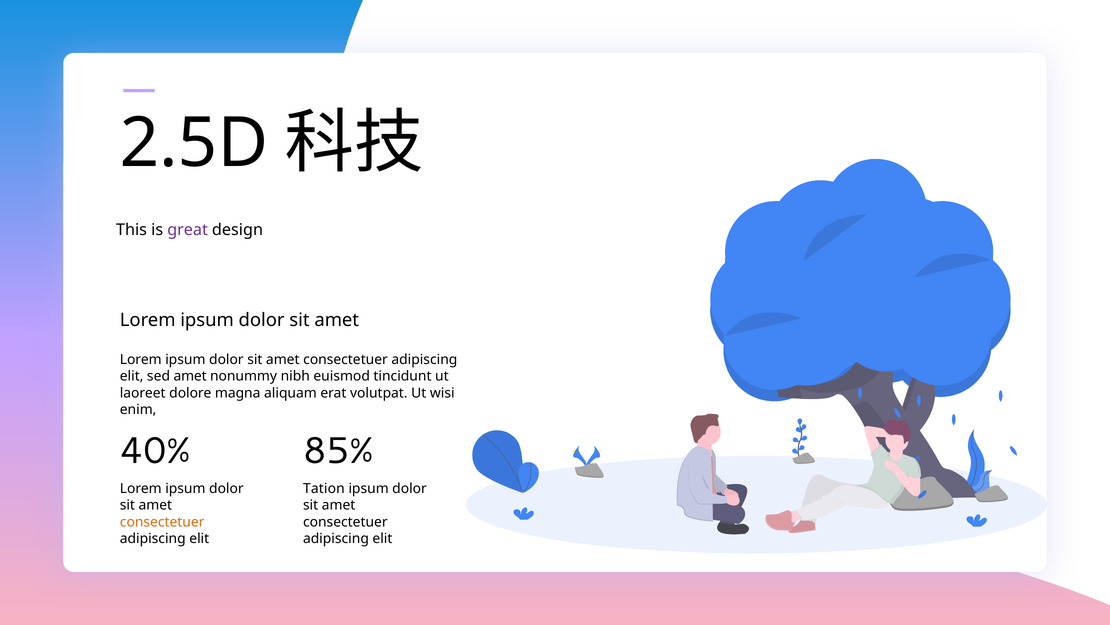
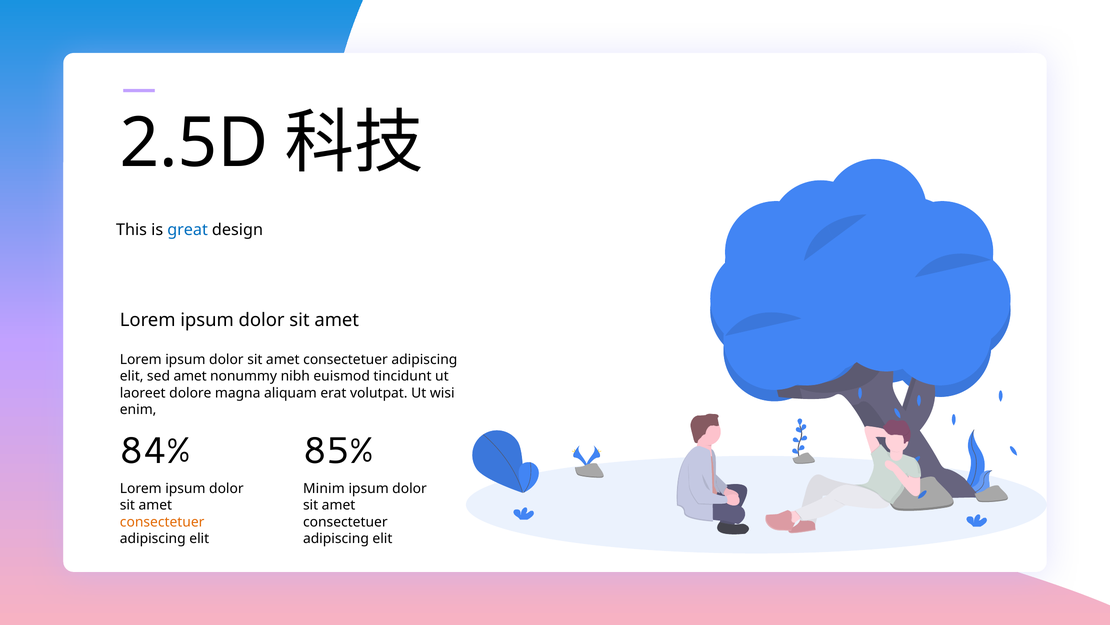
great colour: purple -> blue (188, 230)
40%: 40% -> 84% (155, 450)
Tation: Tation -> Minim (324, 488)
